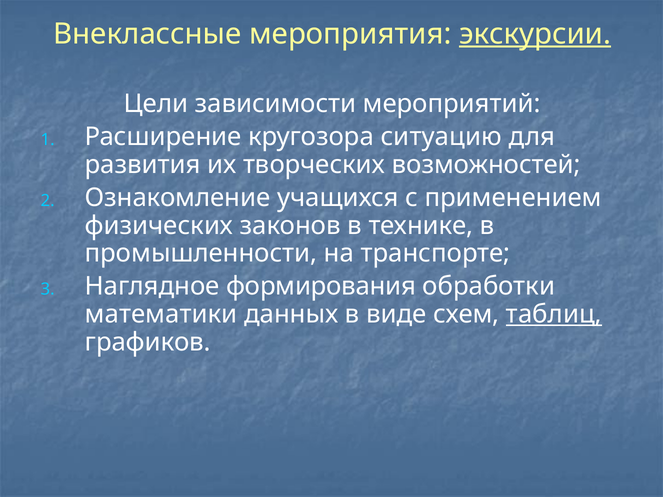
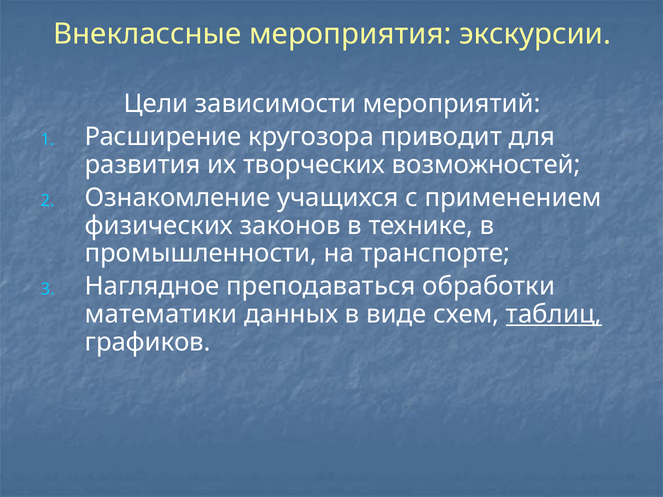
экскурсии underline: present -> none (535, 34)
ситуацию: ситуацию -> приводит (441, 137)
формирования: формирования -> преподаваться (321, 286)
